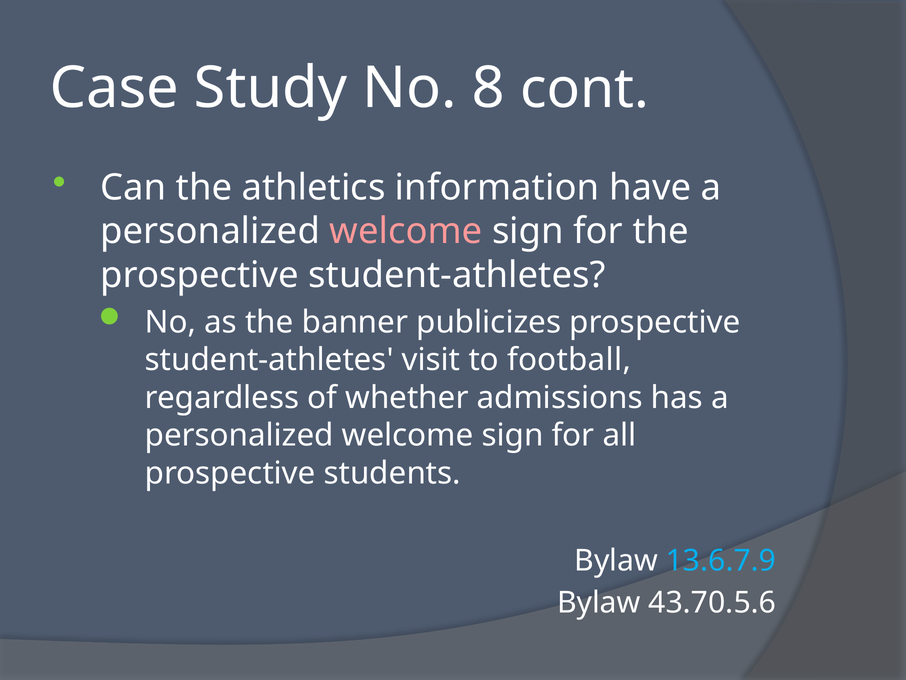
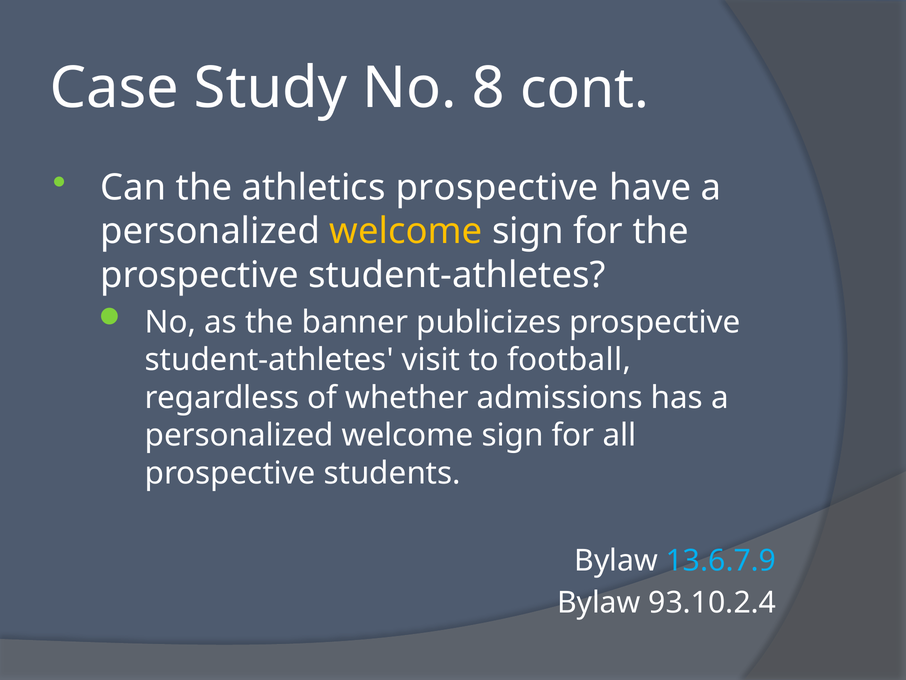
athletics information: information -> prospective (497, 187)
welcome colour: pink -> yellow (406, 231)
43.70.5.6: 43.70.5.6 -> 93.10.2.4 (712, 602)
